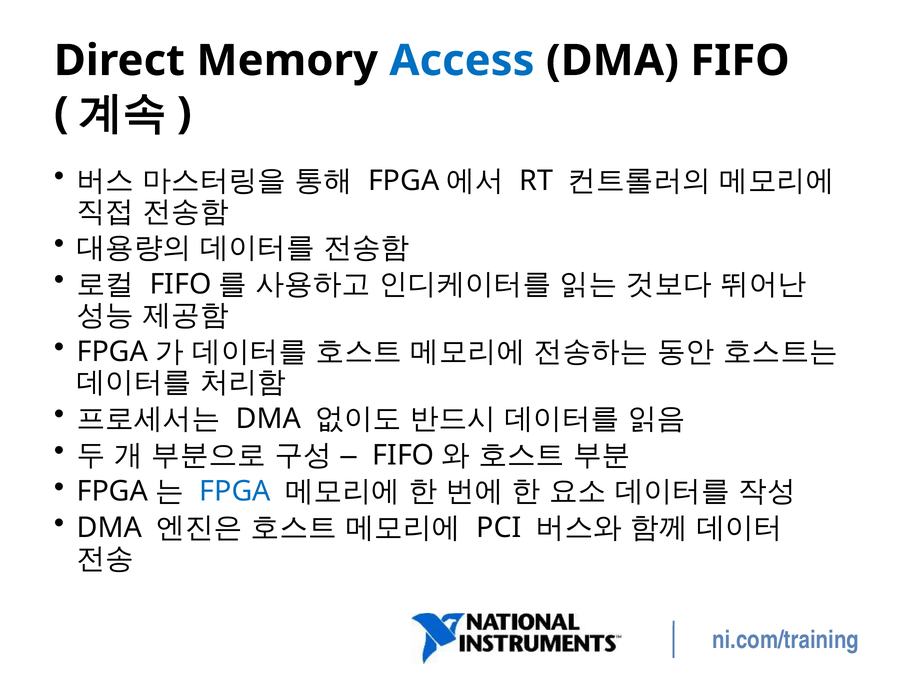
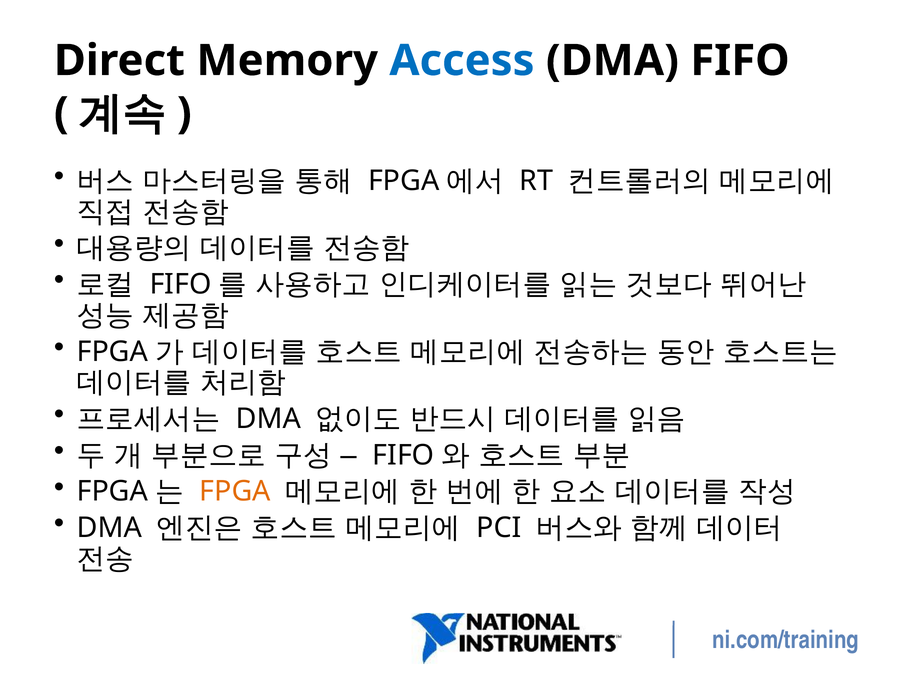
FPGA colour: blue -> orange (235, 492)
